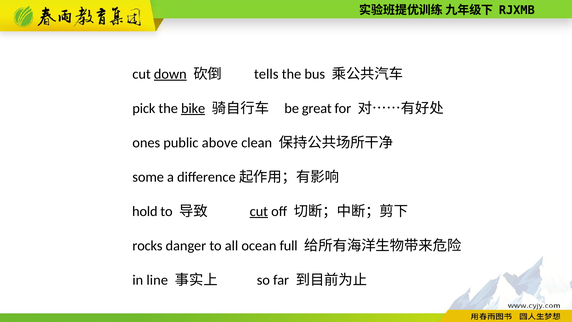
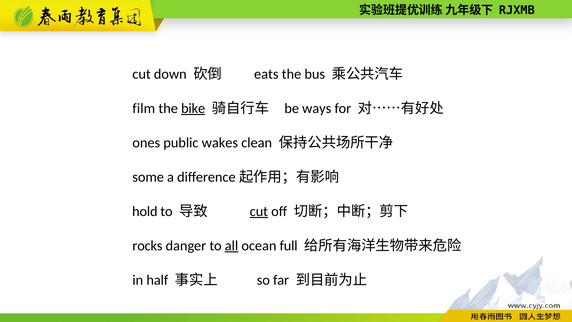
down underline: present -> none (170, 74)
tells: tells -> eats (266, 74)
pick: pick -> film (144, 108)
great: great -> ways (317, 108)
above: above -> wakes (220, 143)
all underline: none -> present (232, 246)
line: line -> half (157, 280)
